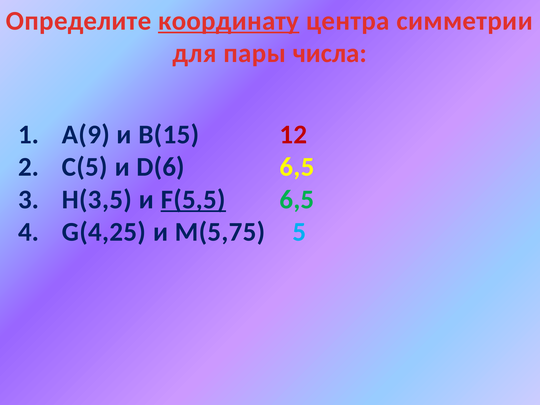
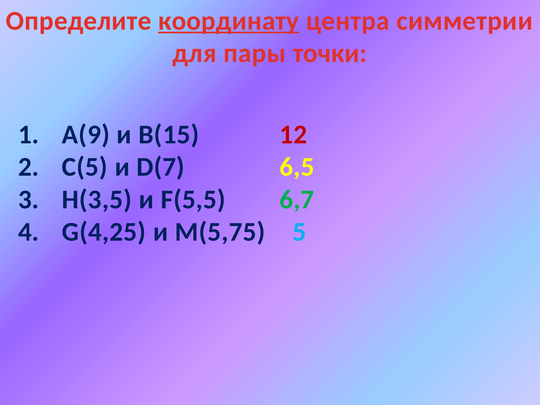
числа: числа -> точки (330, 53)
D(6: D(6 -> D(7 (161, 167)
F(5,5 underline: present -> none (193, 199)
6,5: 6,5 -> 6,7 (297, 199)
